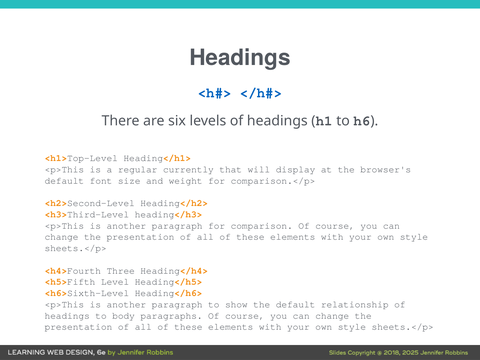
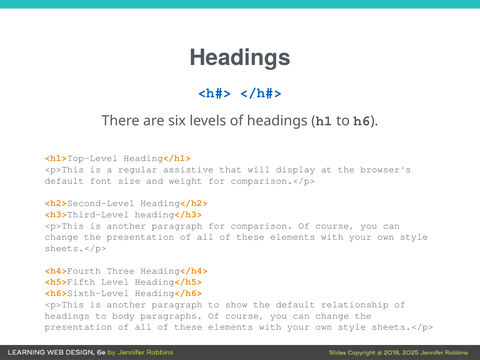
currently: currently -> assistive (188, 169)
